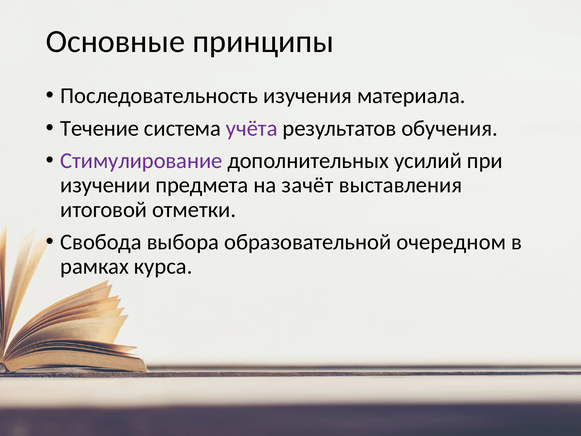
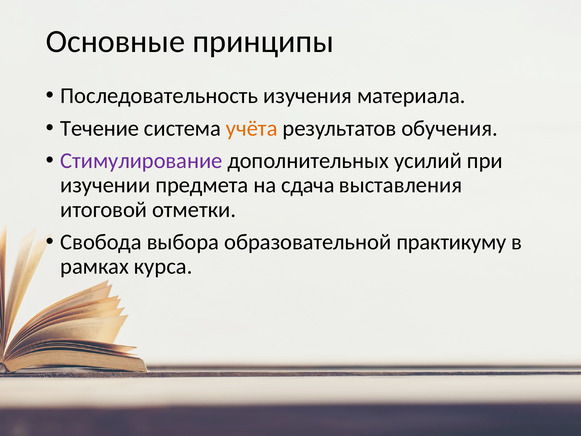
учёта colour: purple -> orange (252, 128)
зачёт: зачёт -> сдача (308, 185)
очередном: очередном -> практикуму (451, 242)
